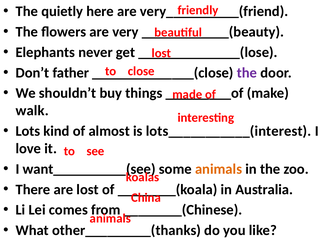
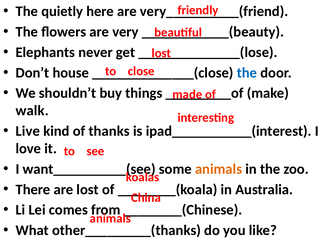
father: father -> house (71, 73)
the colour: purple -> blue (247, 73)
Lots: Lots -> Live (28, 131)
almost: almost -> thanks (109, 131)
lots___________(interest: lots___________(interest -> ipad___________(interest (229, 131)
